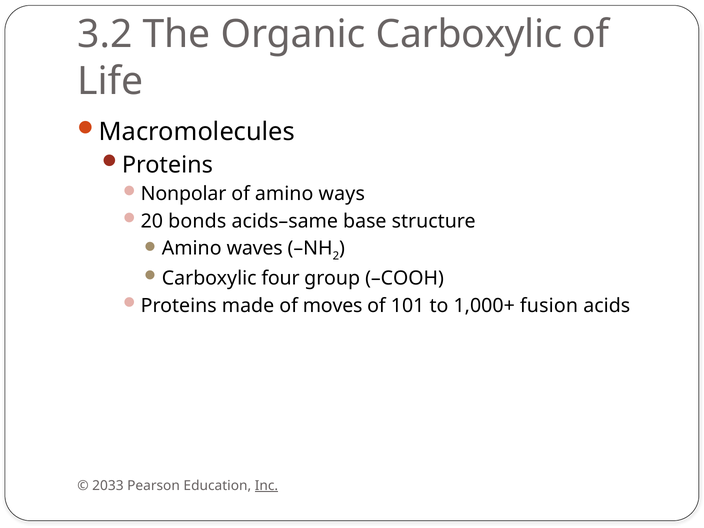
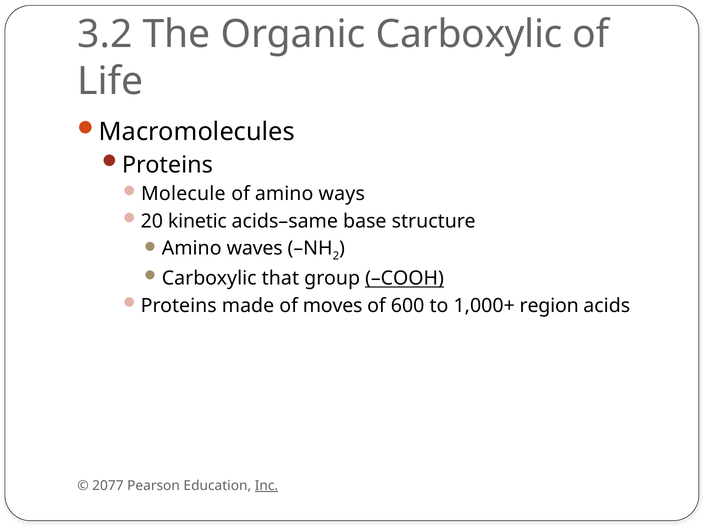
Nonpolar: Nonpolar -> Molecule (183, 194)
bonds: bonds -> kinetic (197, 221)
four: four -> that (280, 278)
COOH underline: none -> present (405, 278)
101: 101 -> 600 (408, 306)
fusion: fusion -> region (549, 306)
2033: 2033 -> 2077 (108, 486)
